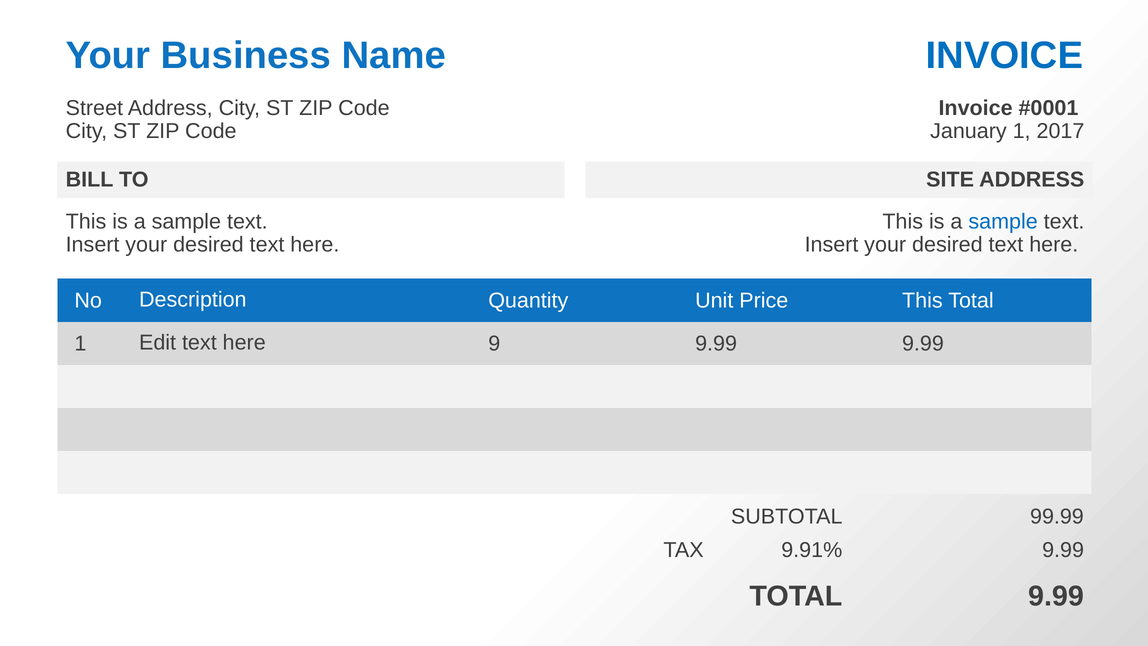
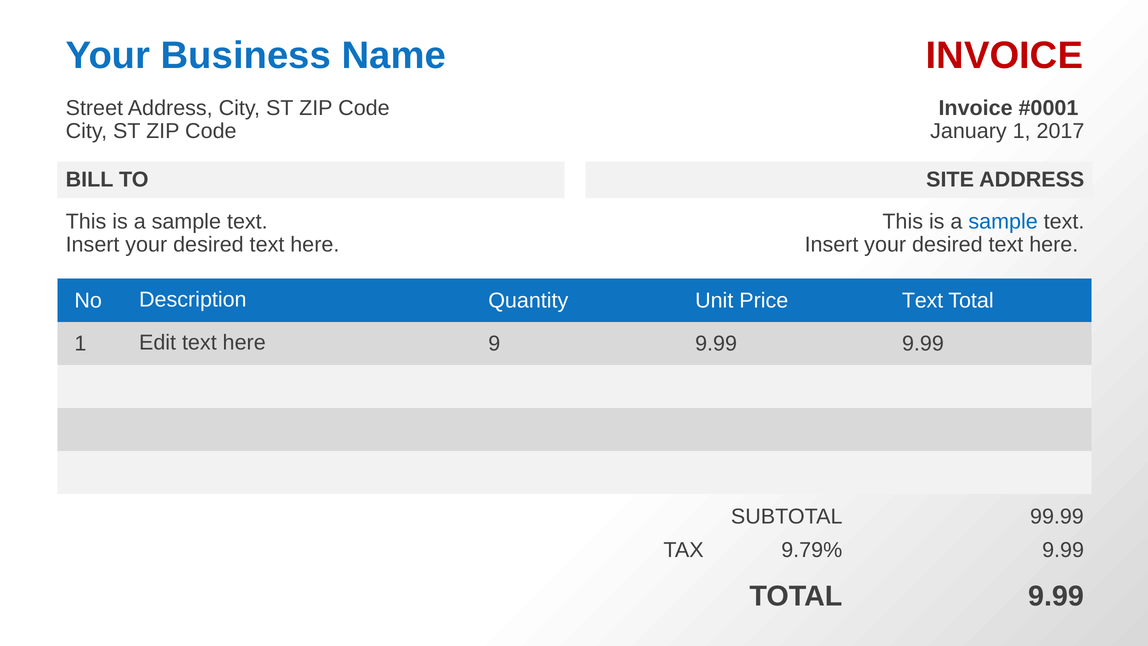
INVOICE colour: blue -> red (1004, 56)
Price This: This -> Text (923, 301)
9.91%: 9.91% -> 9.79% (812, 550)
